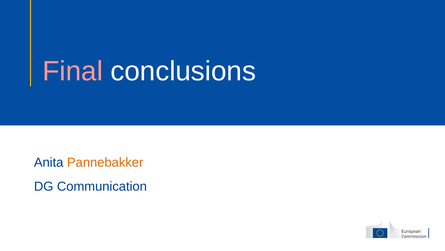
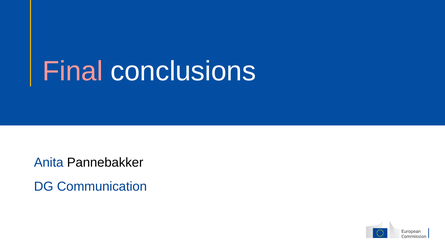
Pannebakker colour: orange -> black (105, 162)
